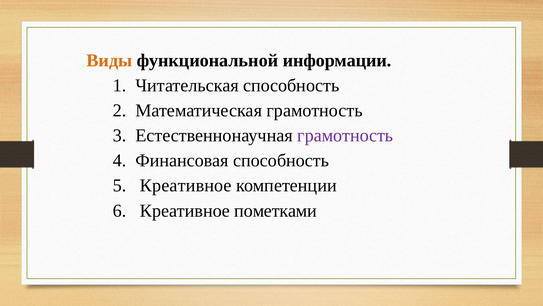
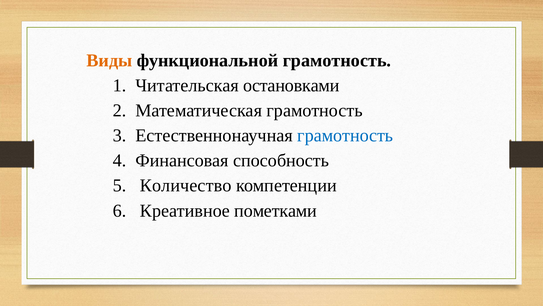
функциональной информации: информации -> грамотность (337, 60)
Читательская способность: способность -> остановками (291, 85)
грамотность colour: purple -> blue (345, 135)
5 Креативное: Креативное -> Количество (186, 185)
